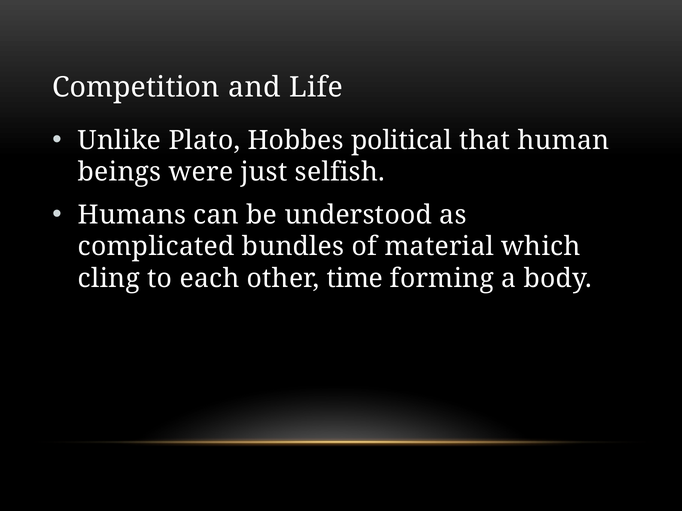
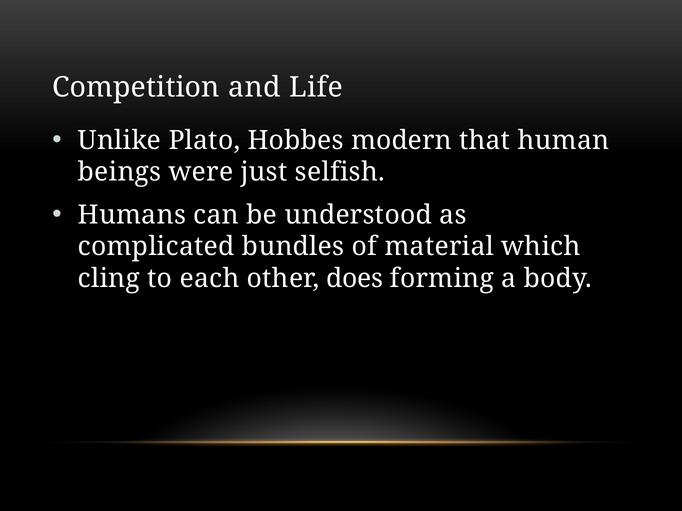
political: political -> modern (402, 140)
time: time -> does (355, 279)
